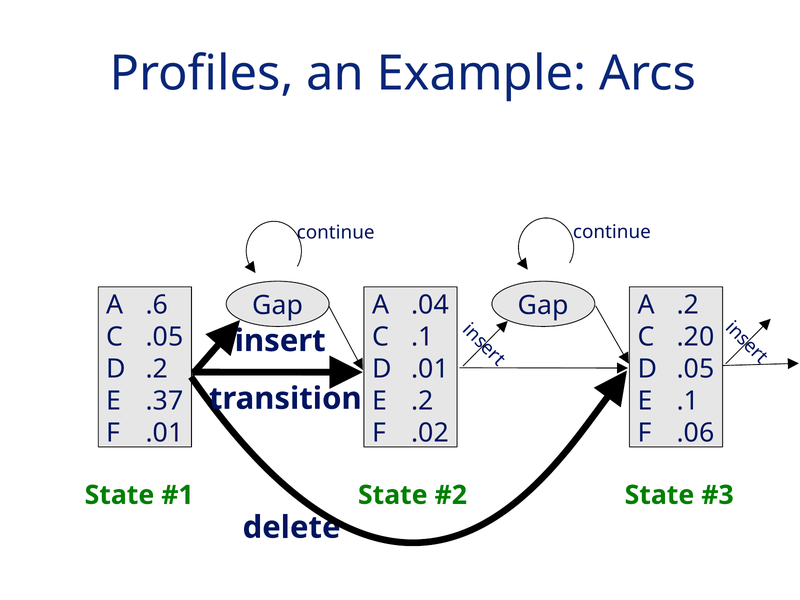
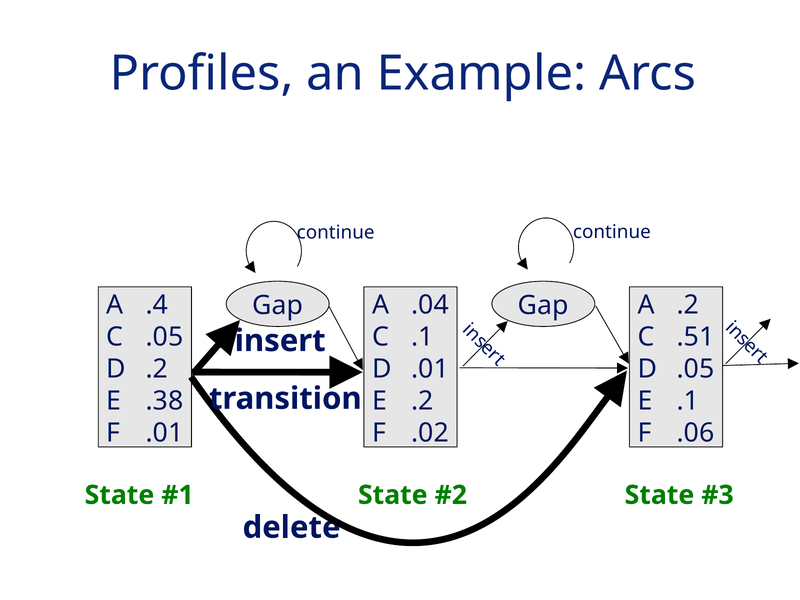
.6: .6 -> .4 (157, 305)
.20: .20 -> .51 (696, 337)
.37: .37 -> .38 (164, 401)
